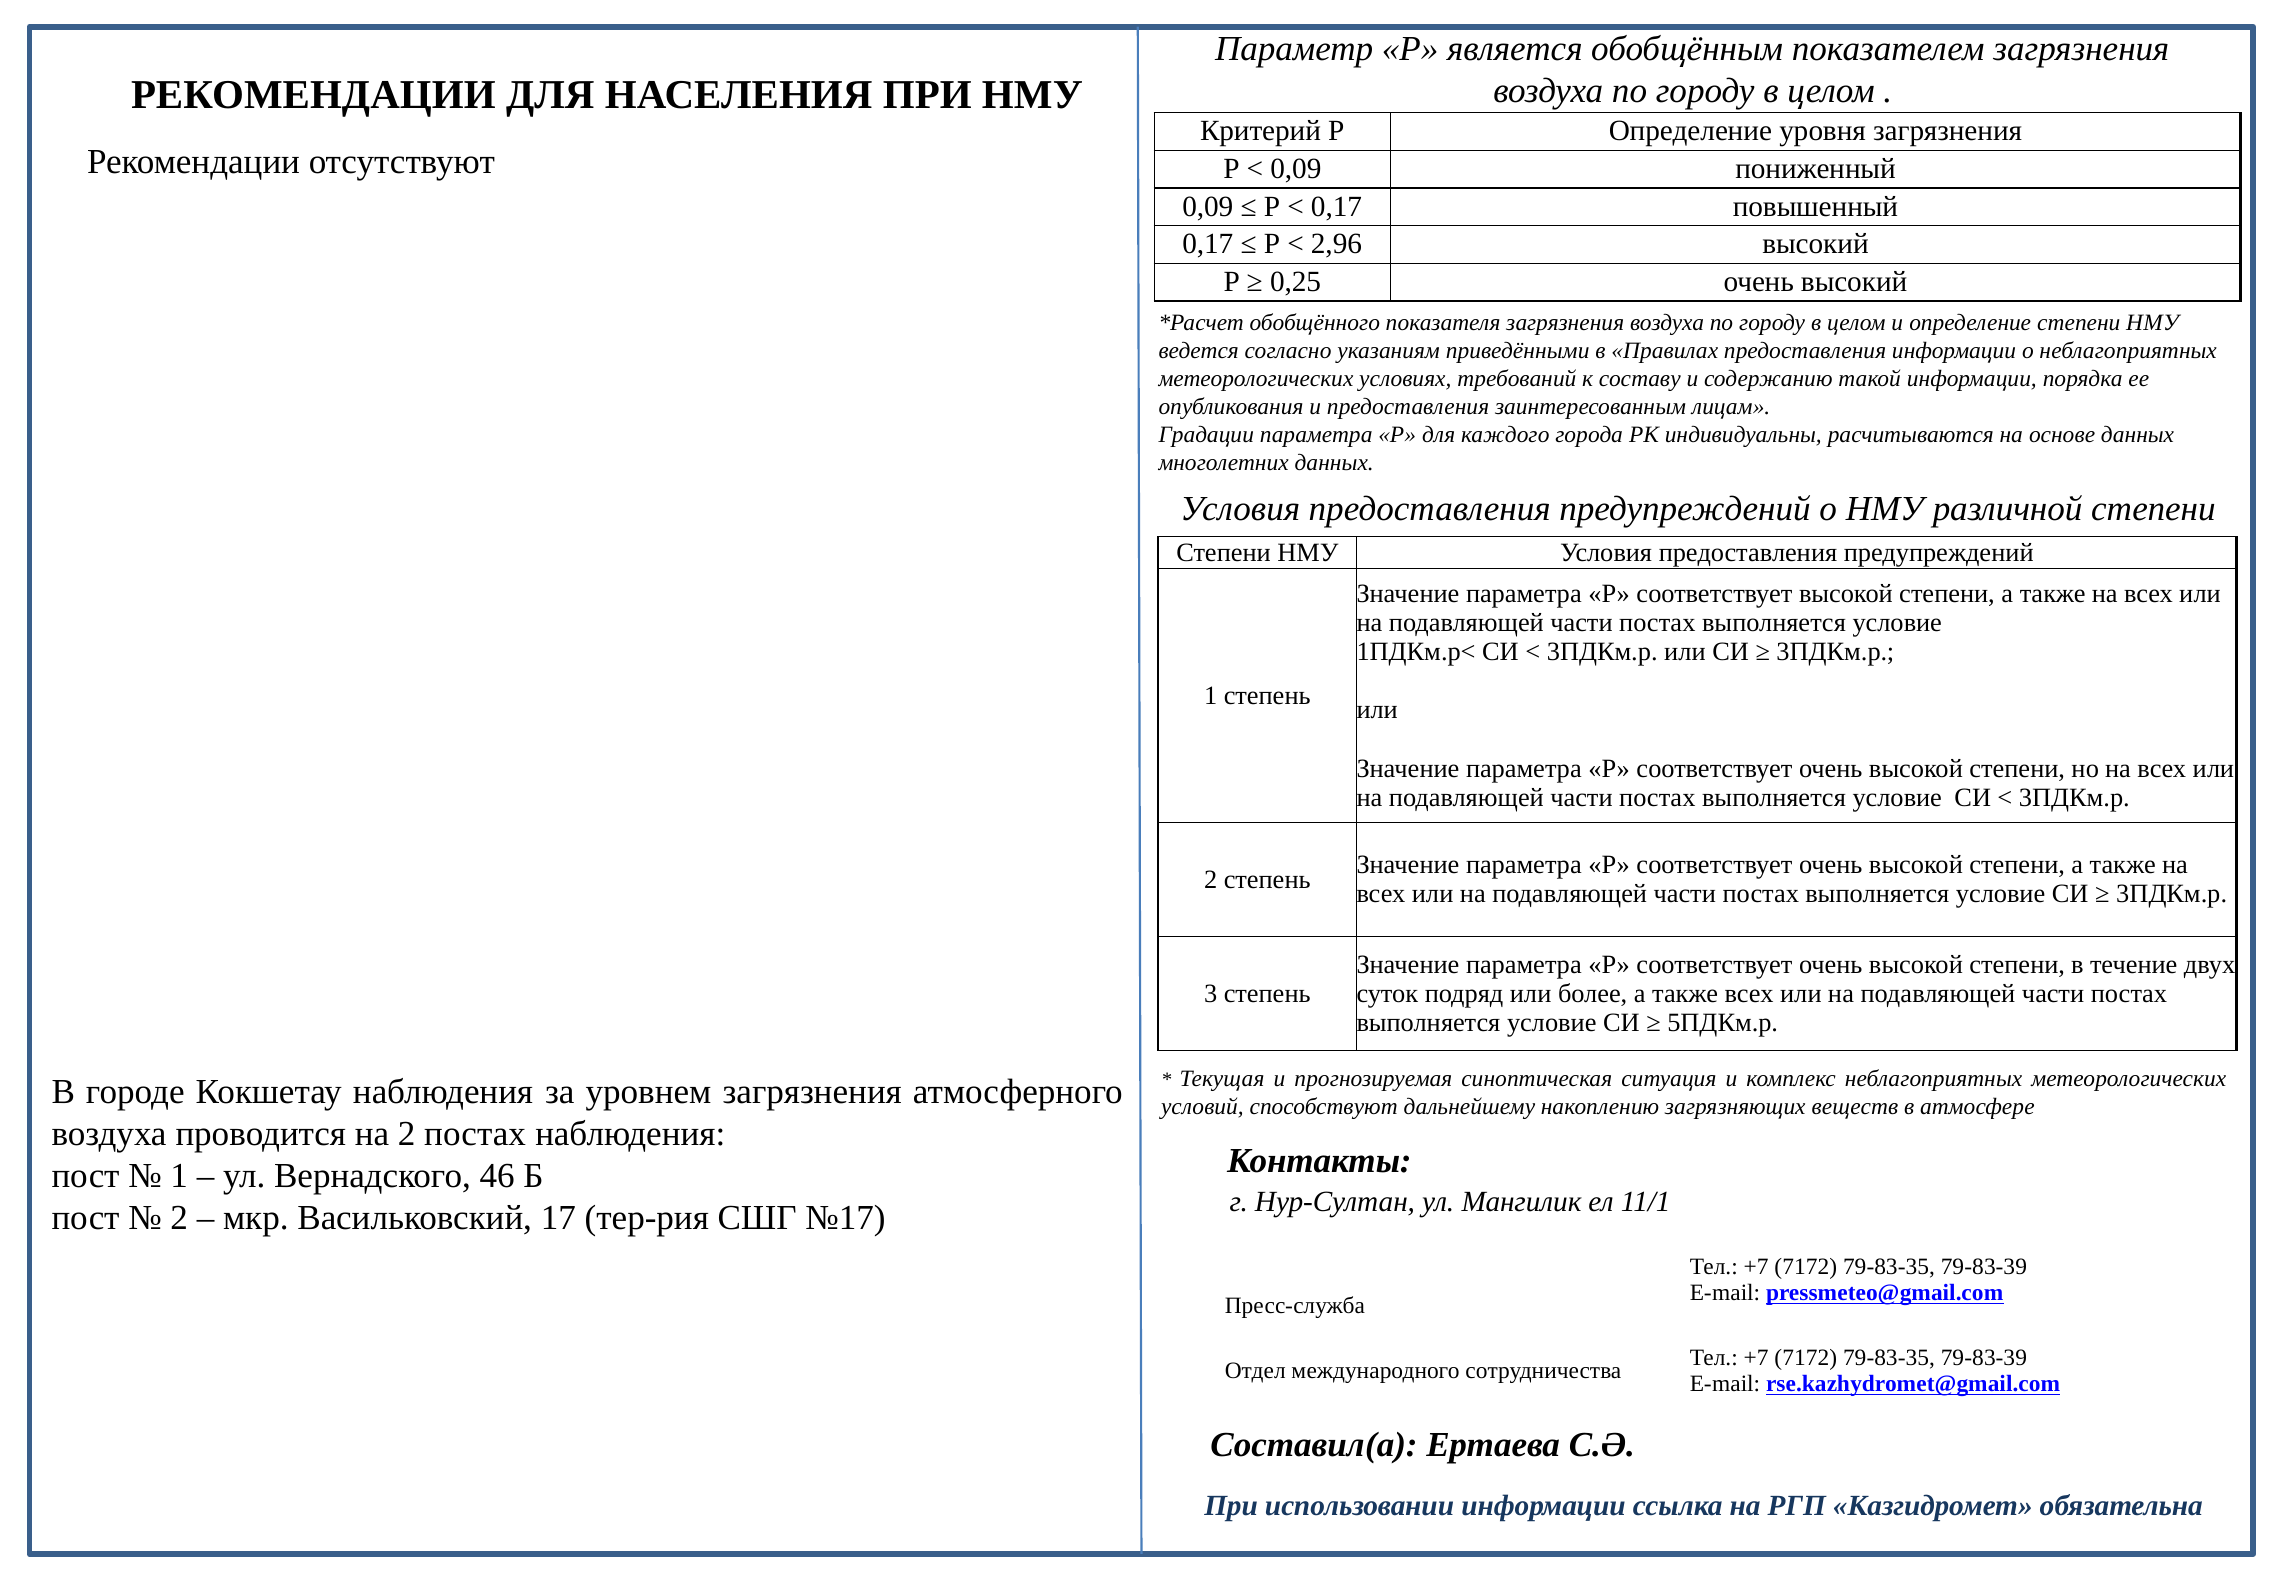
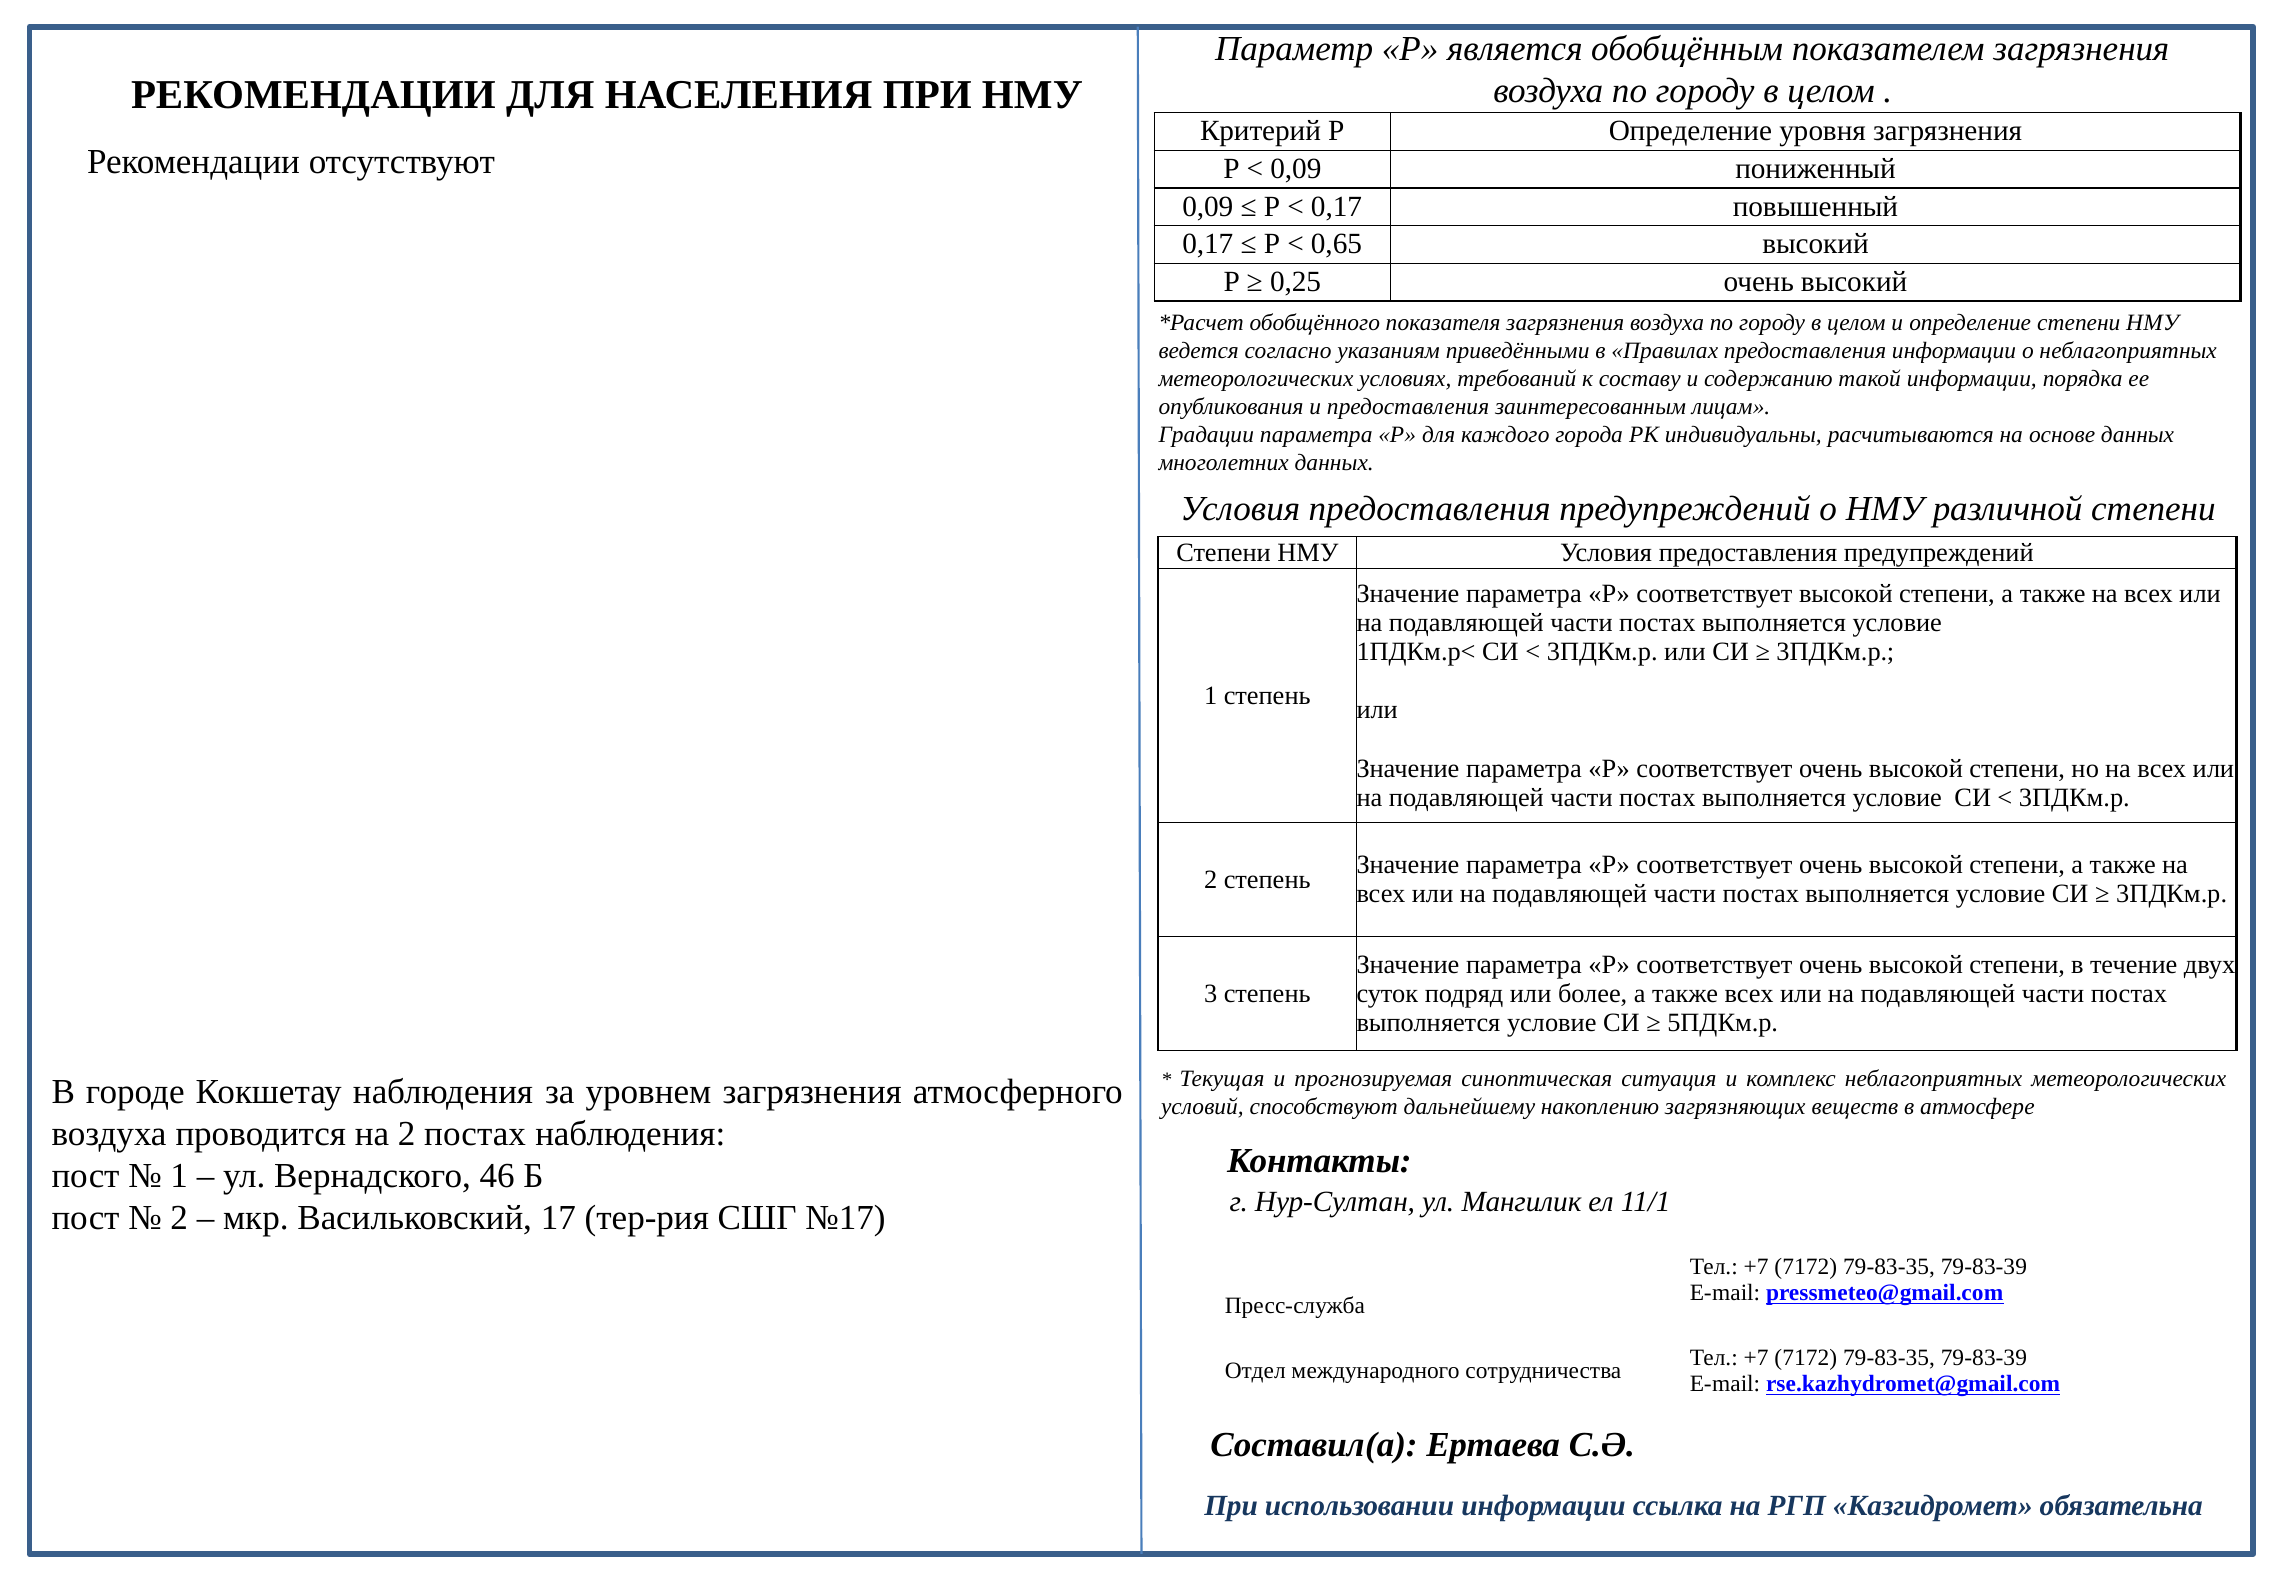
2,96: 2,96 -> 0,65 (1336, 244)
